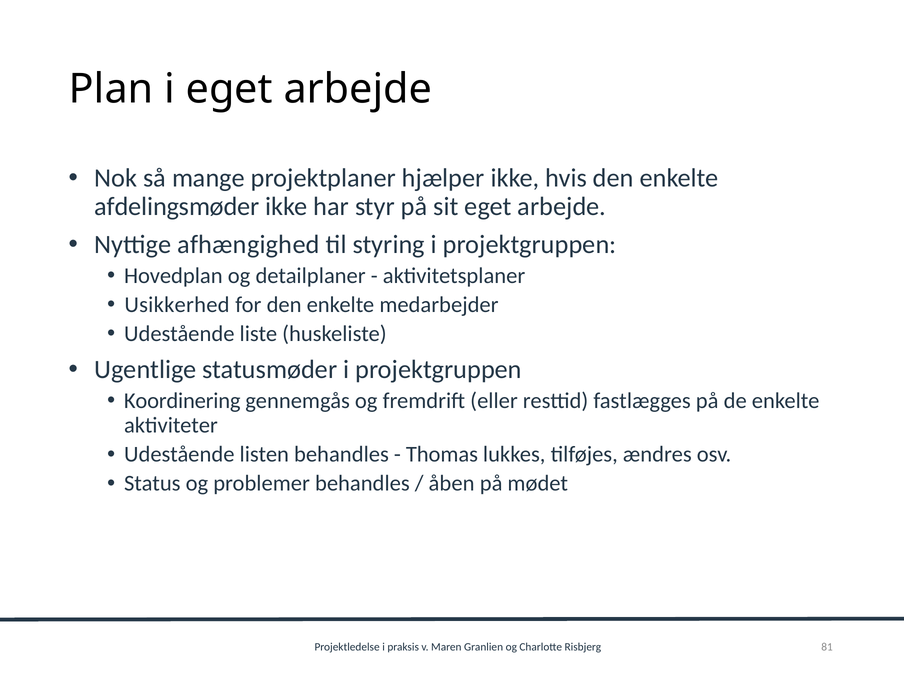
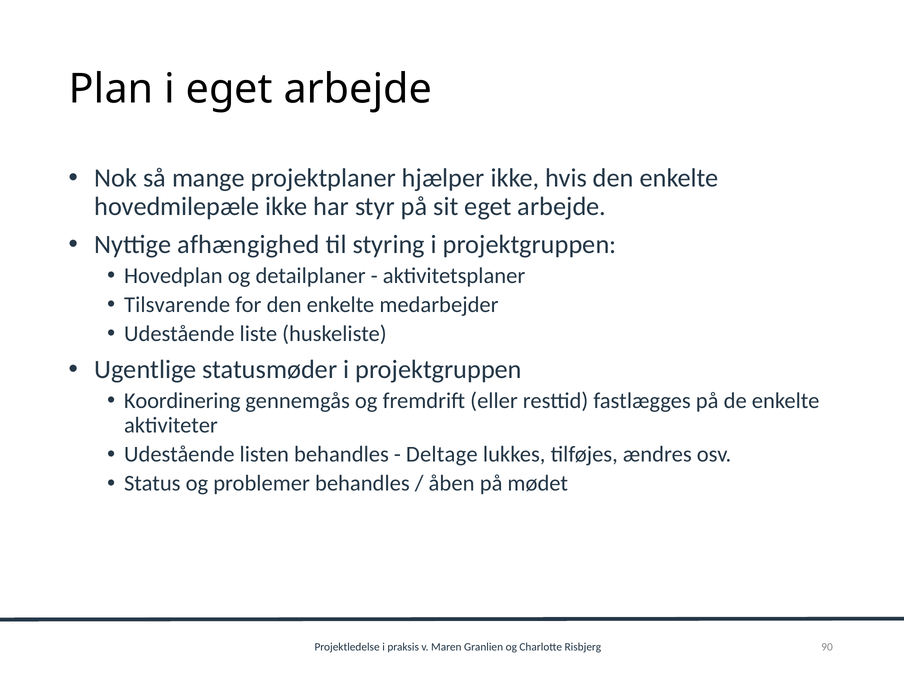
afdelingsmøder: afdelingsmøder -> hovedmilepæle (177, 207)
Usikkerhed: Usikkerhed -> Tilsvarende (177, 305)
Thomas: Thomas -> Deltage (442, 454)
81: 81 -> 90 (827, 647)
